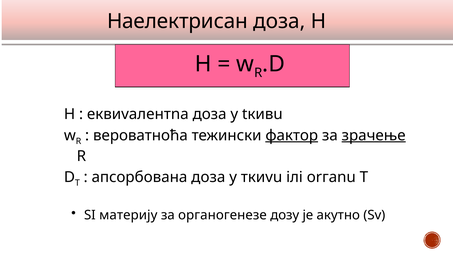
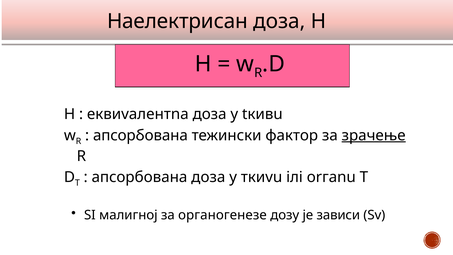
вероватноћа: вероватноћа -> апсорбoвaнa (140, 135)
фактор underline: present -> none (292, 135)
материју: материју -> малигној (128, 215)
акутно: акутно -> зависи (338, 215)
